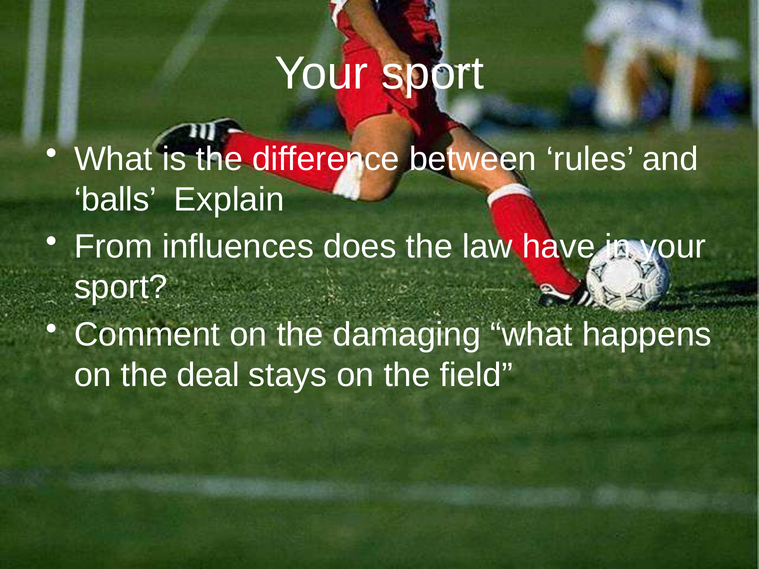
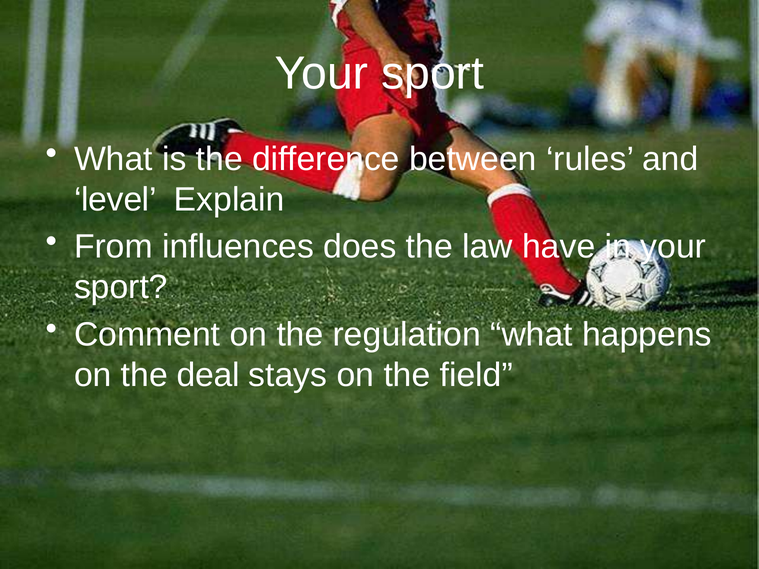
balls: balls -> level (115, 200)
damaging: damaging -> regulation (407, 335)
